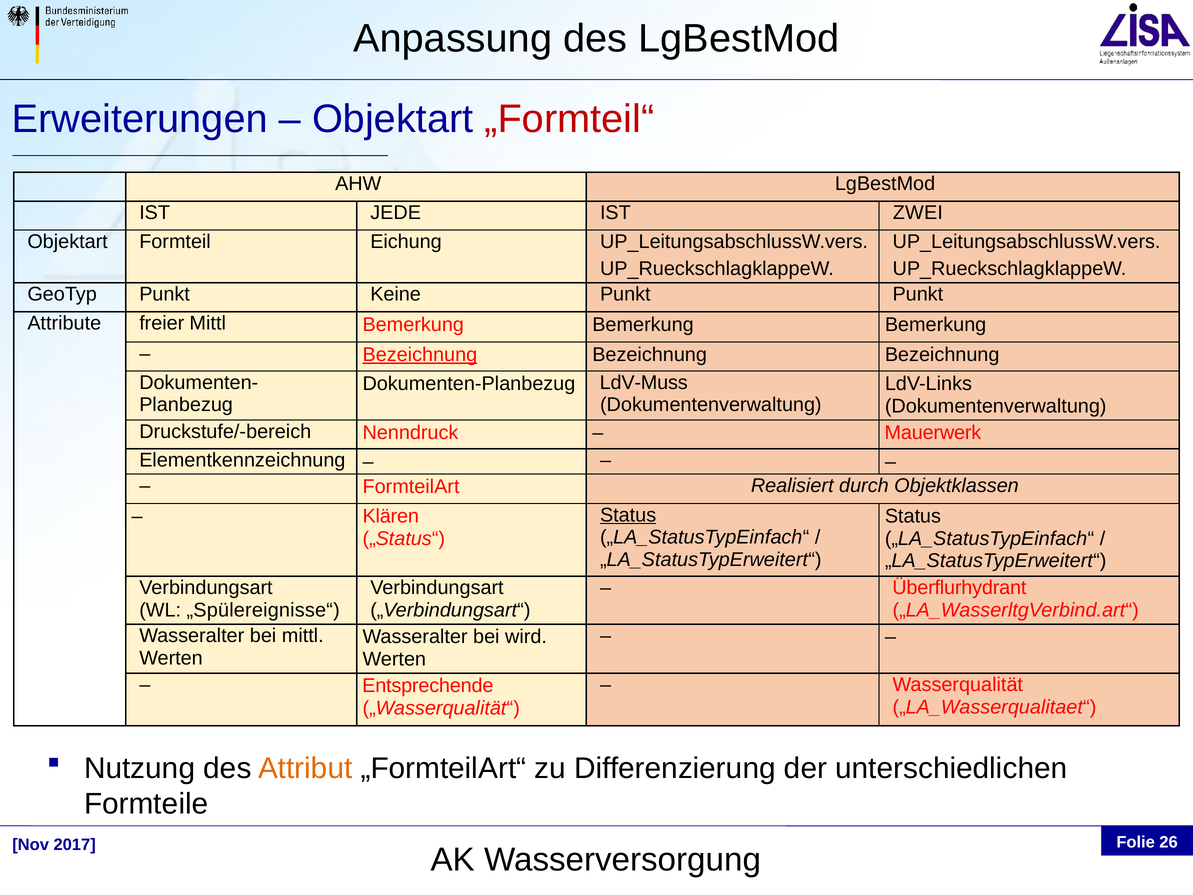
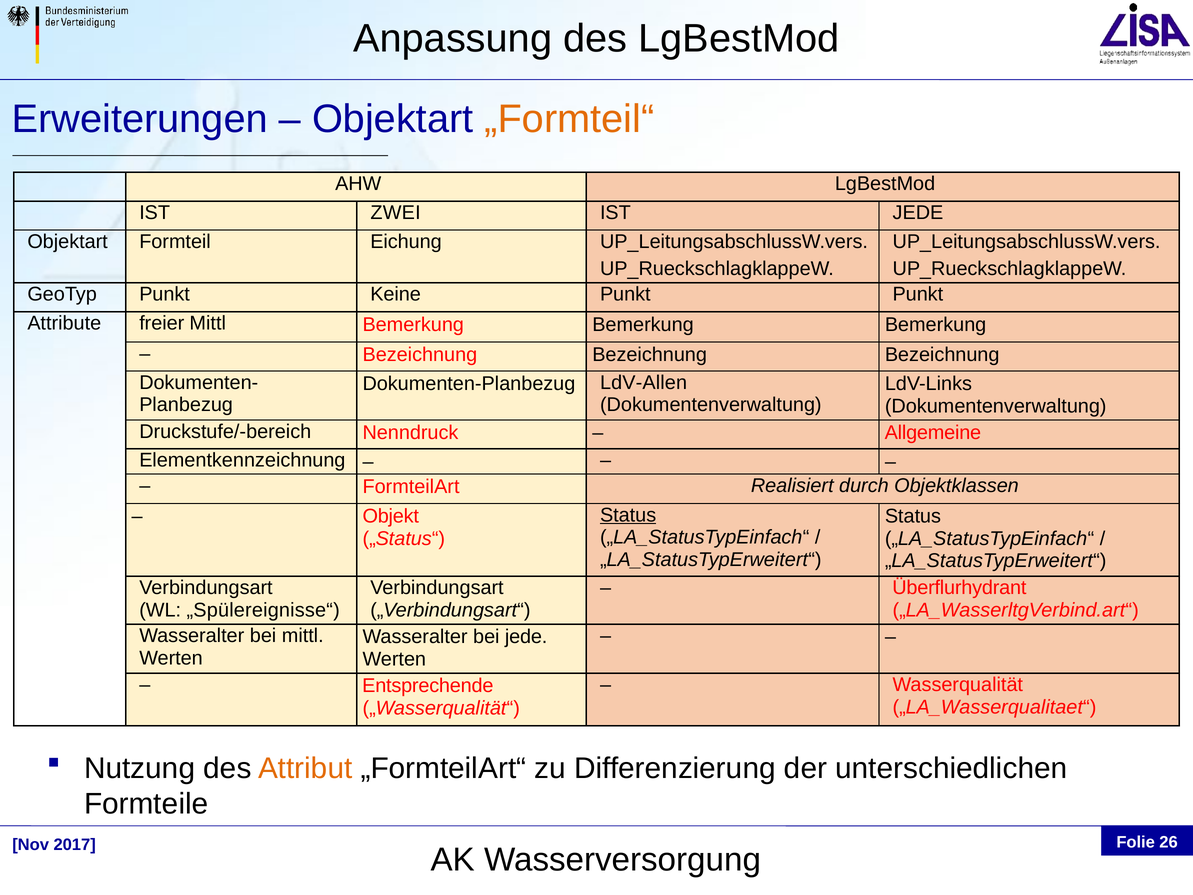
„Formteil“ colour: red -> orange (569, 119)
JEDE: JEDE -> ZWEI (396, 213)
IST ZWEI: ZWEI -> JEDE (918, 213)
Bezeichnung underline: present -> none (420, 355)
LdV-Muss: LdV-Muss -> LdV-Allen (644, 382)
Mauerwerk: Mauerwerk -> Allgemeine (933, 433)
Klären: Klären -> Objekt (391, 516)
bei wird: wird -> jede (526, 637)
